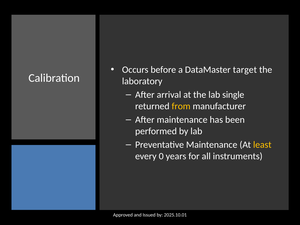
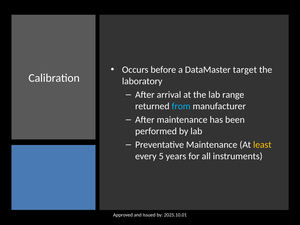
single: single -> range (233, 95)
from colour: yellow -> light blue (181, 106)
0: 0 -> 5 (161, 156)
